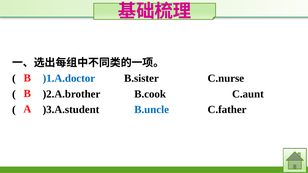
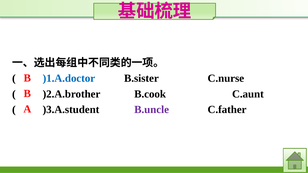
B.uncle colour: blue -> purple (152, 110)
